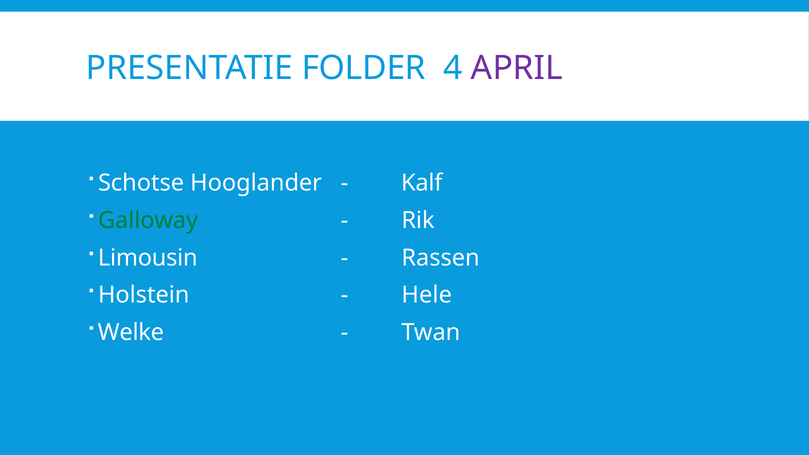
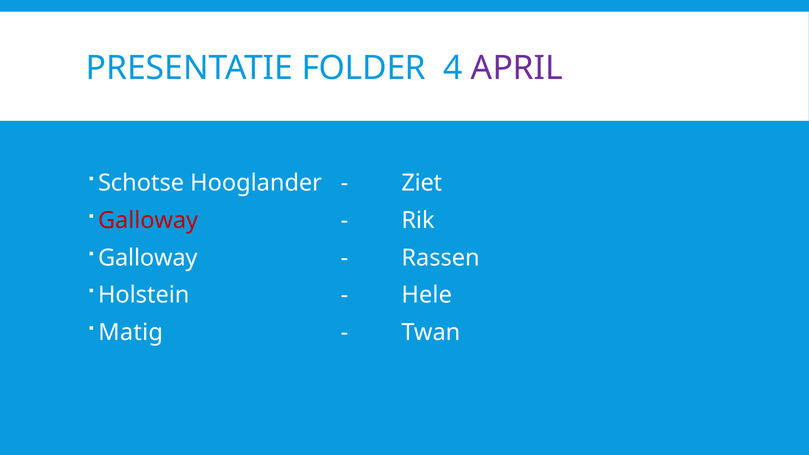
Kalf: Kalf -> Ziet (422, 183)
Galloway colour: green -> red (148, 220)
Limousin: Limousin -> Galloway (148, 258)
Welke: Welke -> Matig (131, 332)
